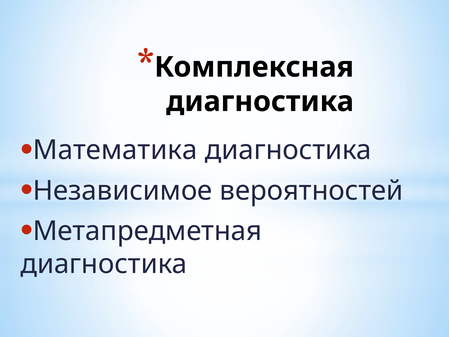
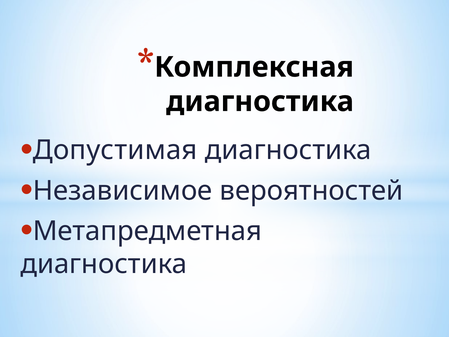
Математика: Математика -> Допустимая (115, 150)
